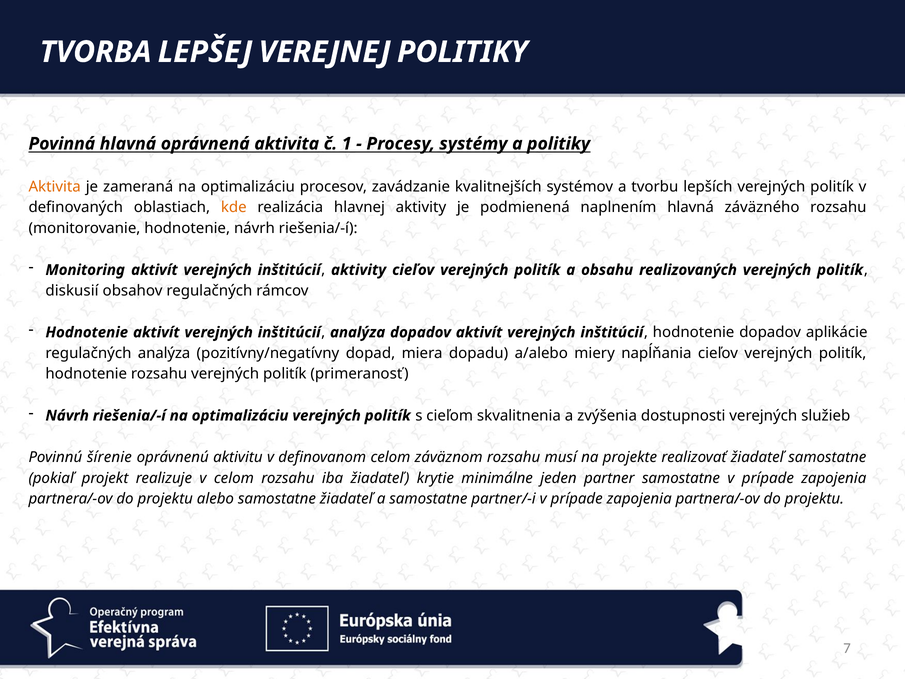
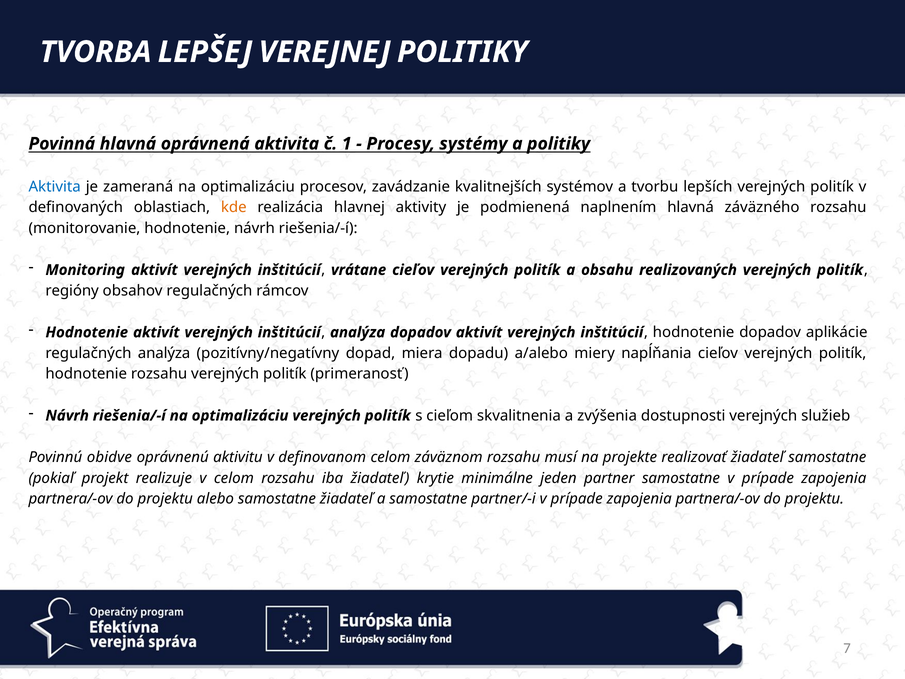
Aktivita colour: orange -> blue (55, 187)
inštitúcií aktivity: aktivity -> vrátane (359, 270)
diskusií: diskusií -> regióny (72, 291)
šírenie: šírenie -> obidve (109, 457)
